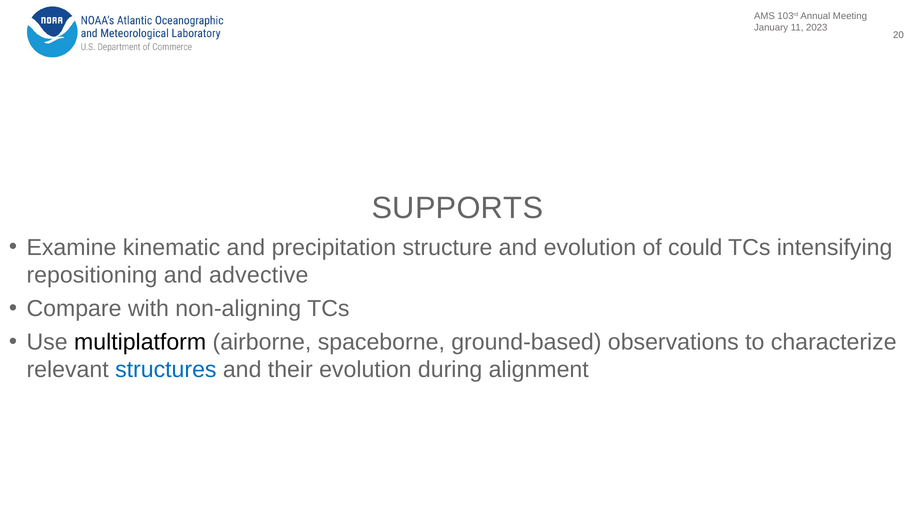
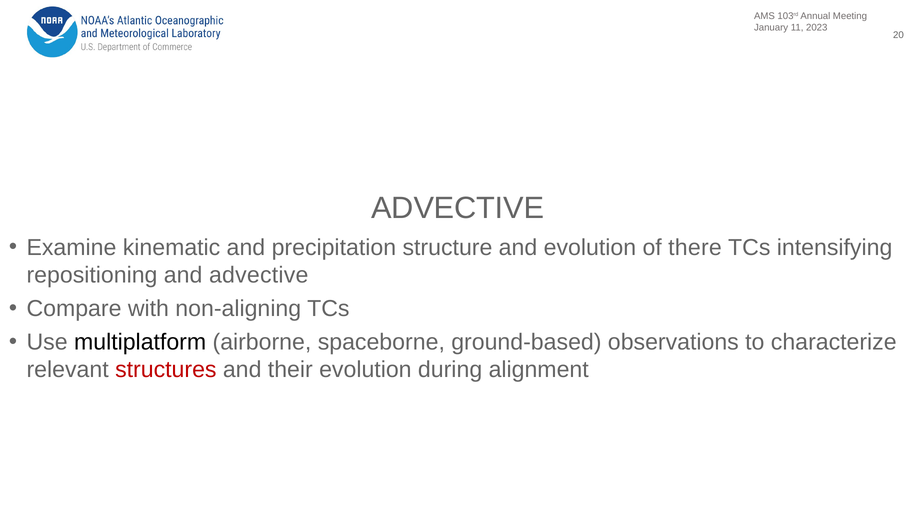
SUPPORTS: SUPPORTS -> ADVECTIVE (458, 208)
could: could -> there (695, 248)
structures colour: blue -> red (166, 370)
